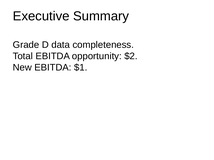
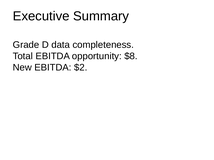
$2: $2 -> $8 (131, 56)
$1: $1 -> $2 (81, 68)
